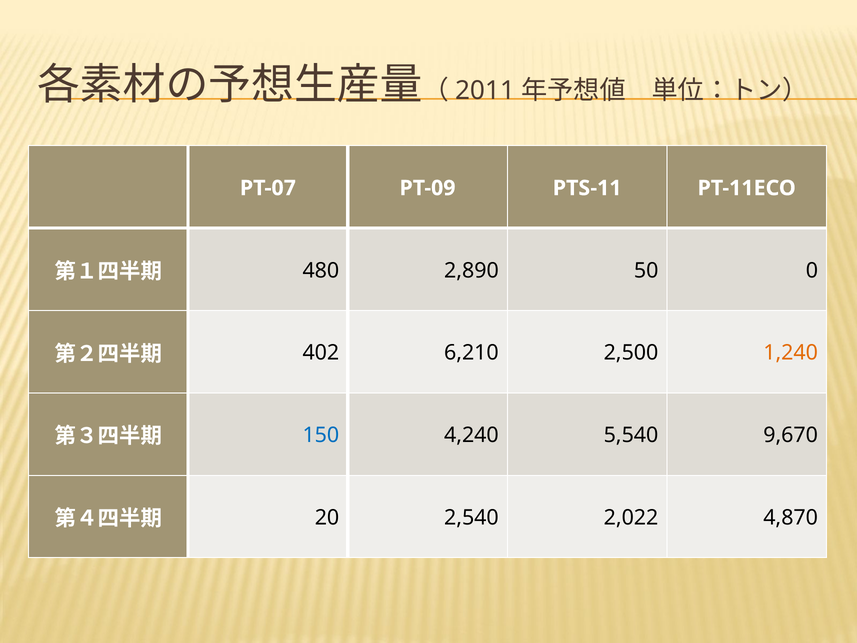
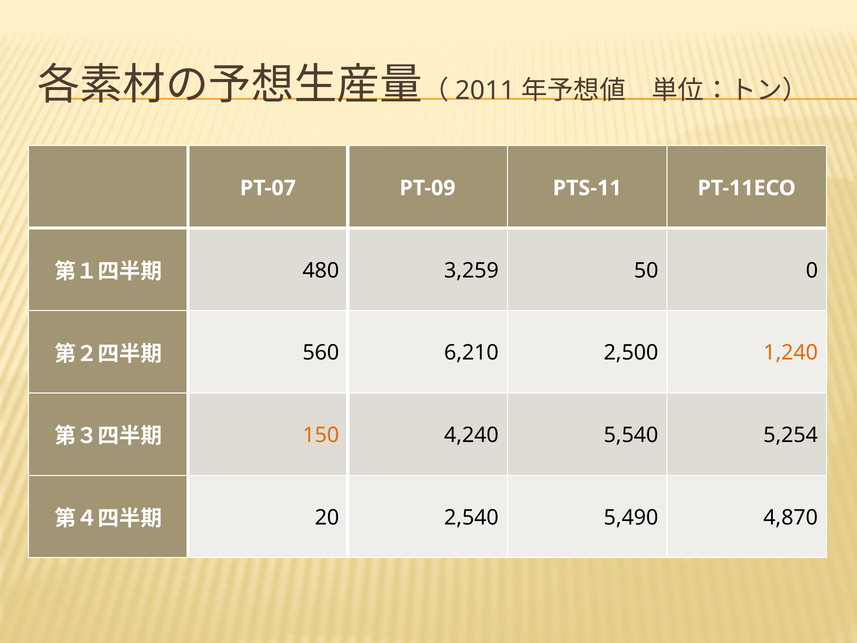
2,890: 2,890 -> 3,259 (471, 270)
402: 402 -> 560 (321, 353)
150 colour: blue -> orange (321, 435)
9,670: 9,670 -> 5,254 (791, 435)
2,022: 2,022 -> 5,490 (631, 517)
